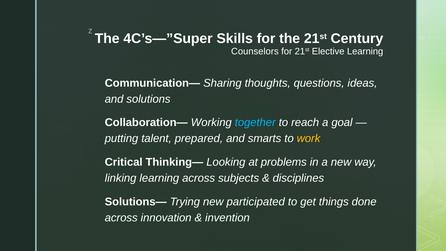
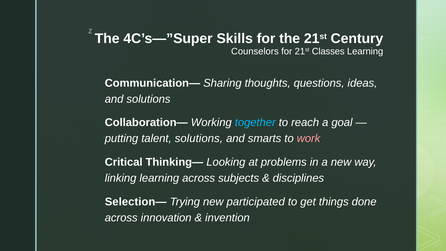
Elective: Elective -> Classes (328, 51)
talent prepared: prepared -> solutions (199, 139)
work colour: yellow -> pink (309, 139)
Solutions—: Solutions— -> Selection— (136, 202)
